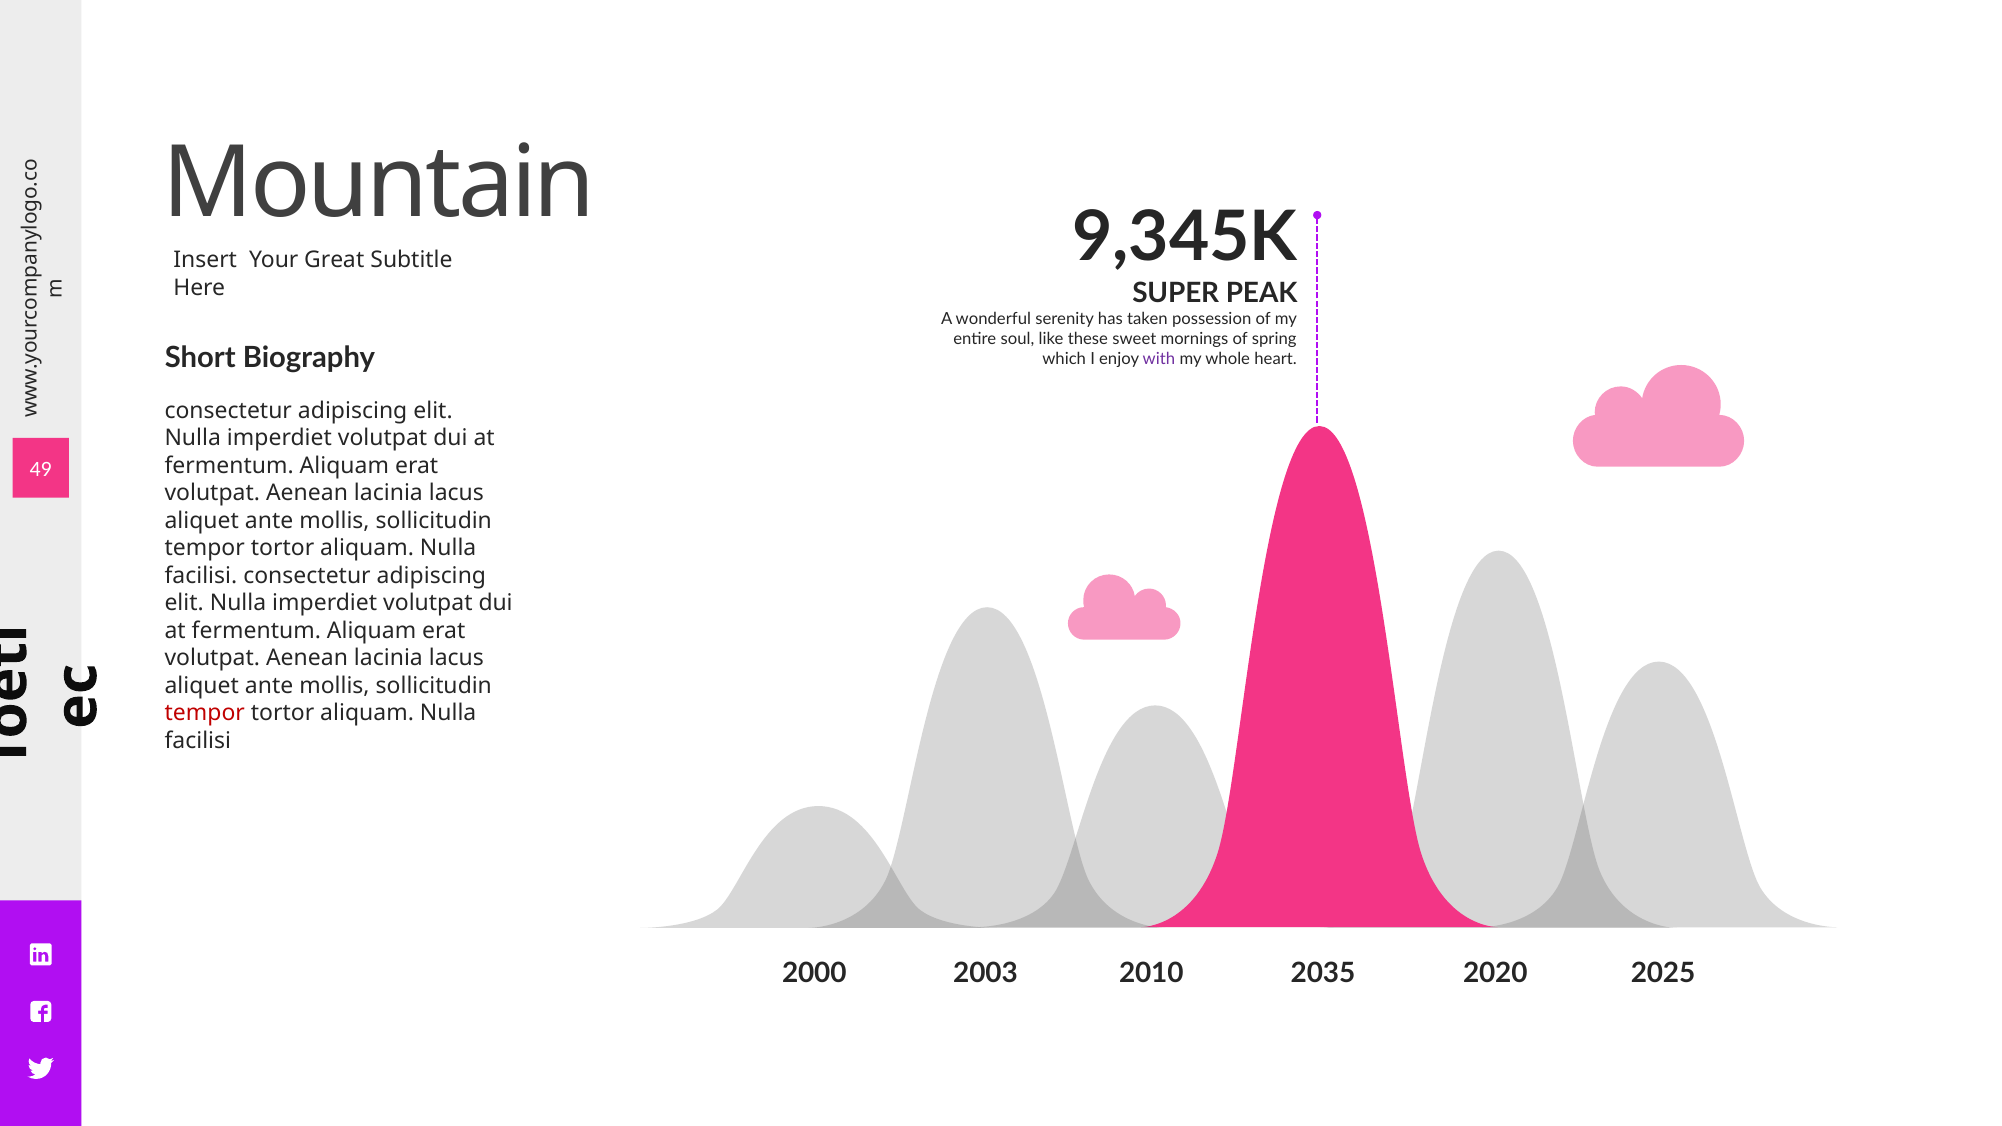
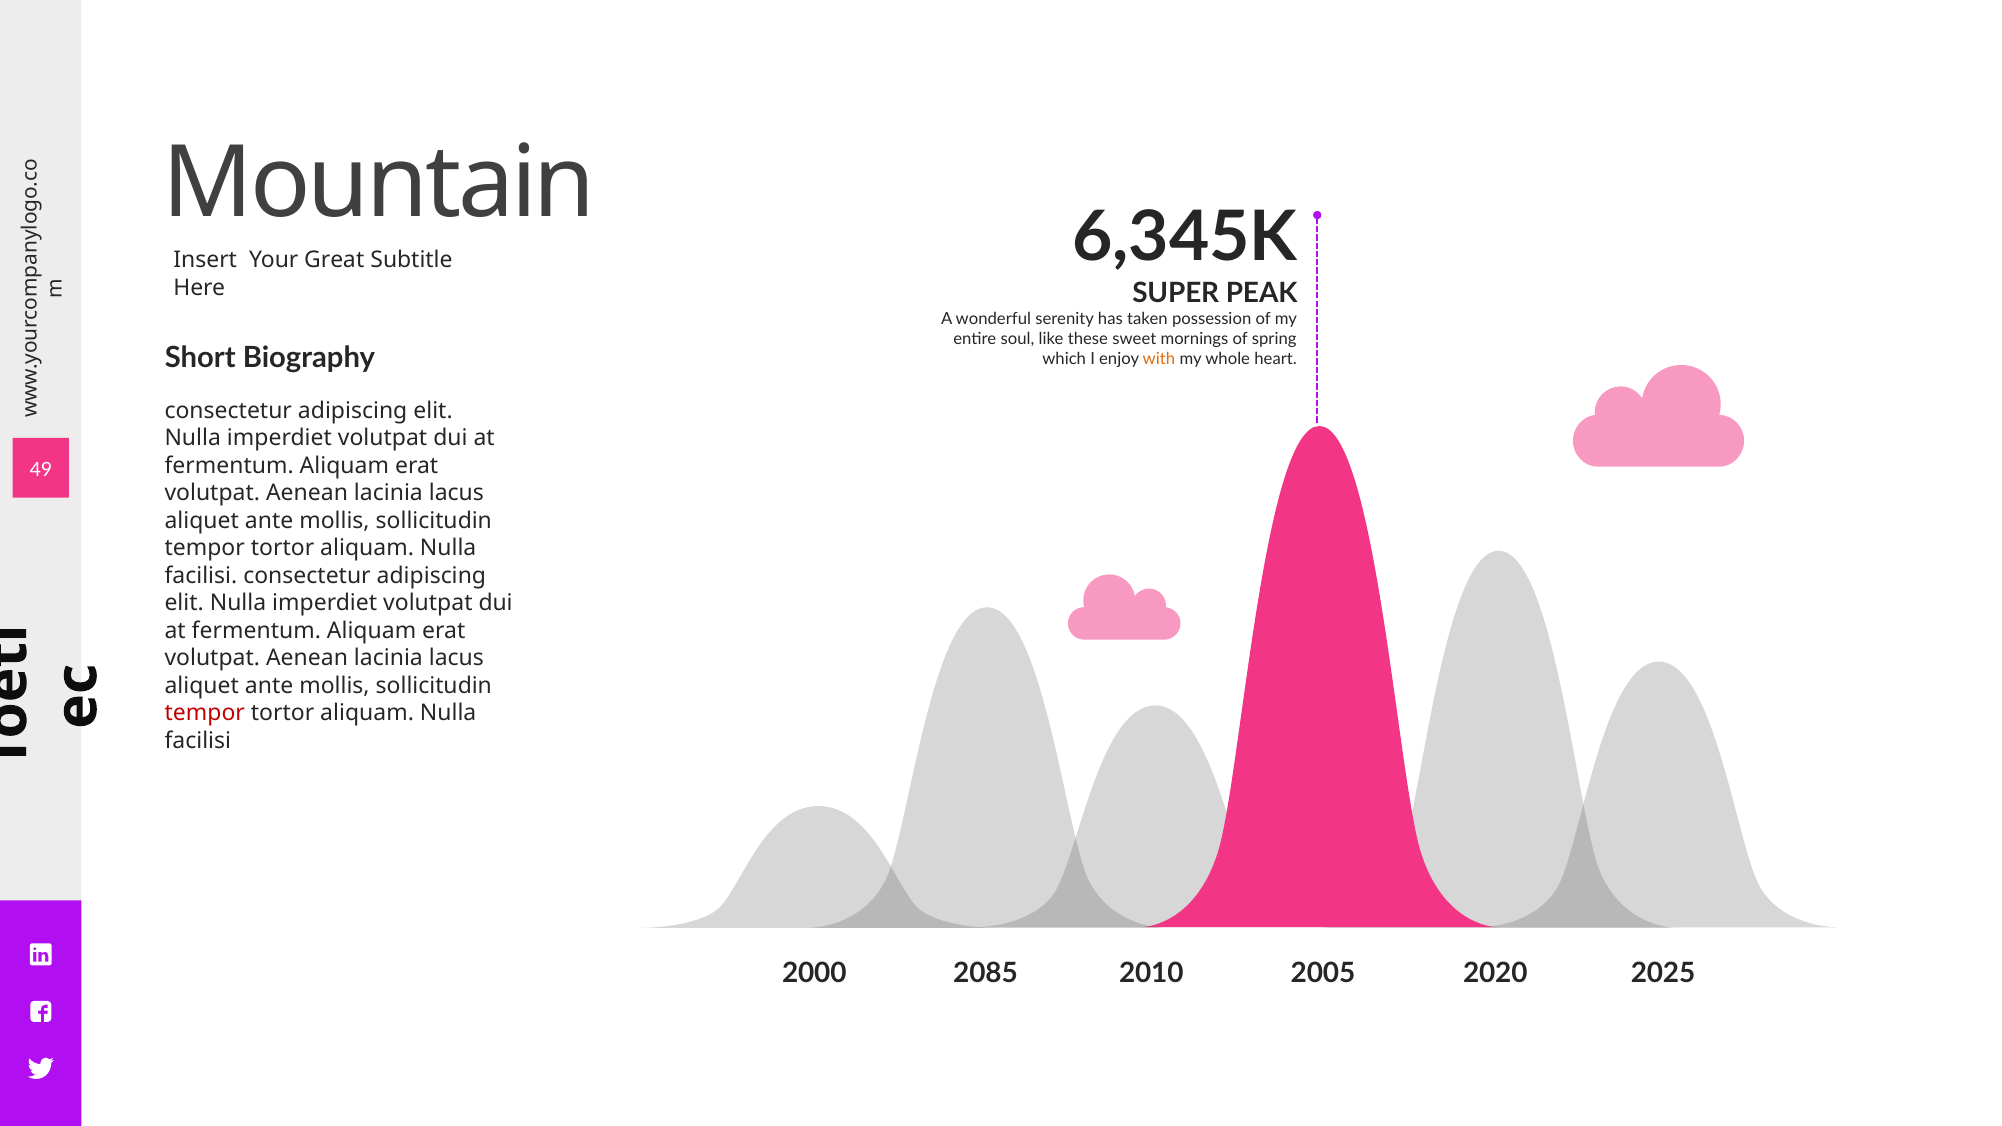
9,345K: 9,345K -> 6,345K (1185, 237)
with colour: purple -> orange (1159, 359)
2003: 2003 -> 2085 (985, 973)
2035: 2035 -> 2005 (1323, 973)
